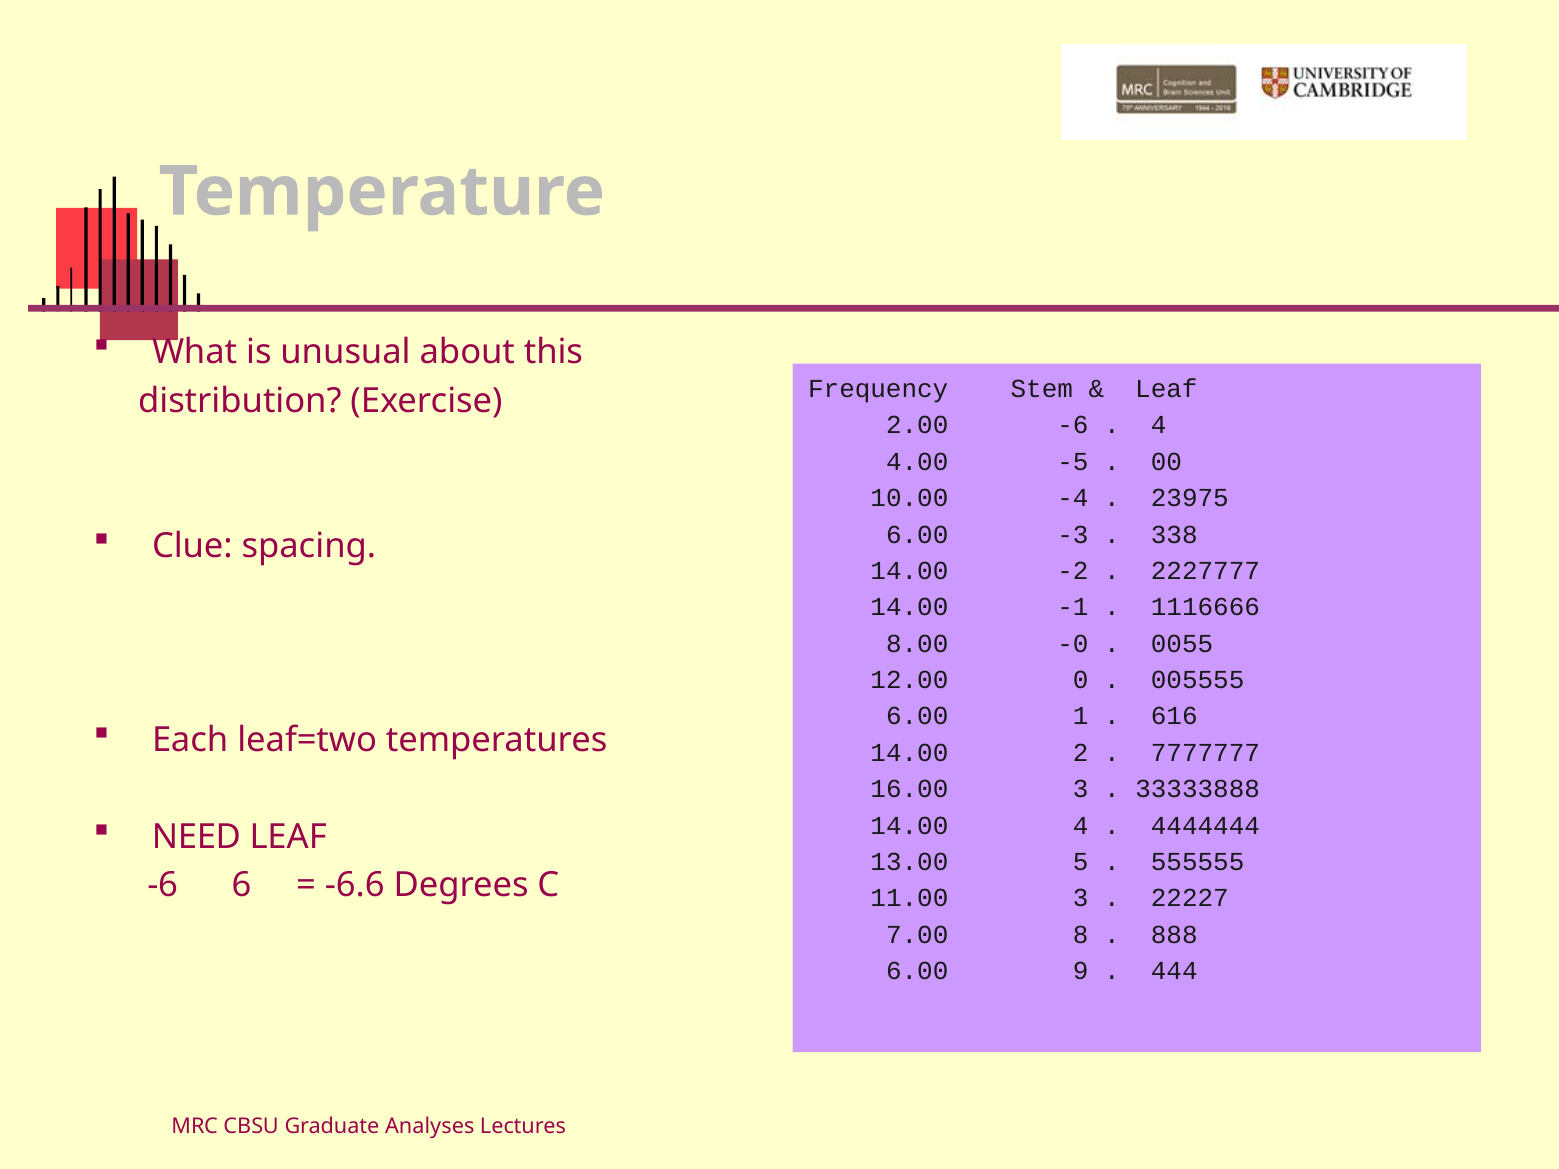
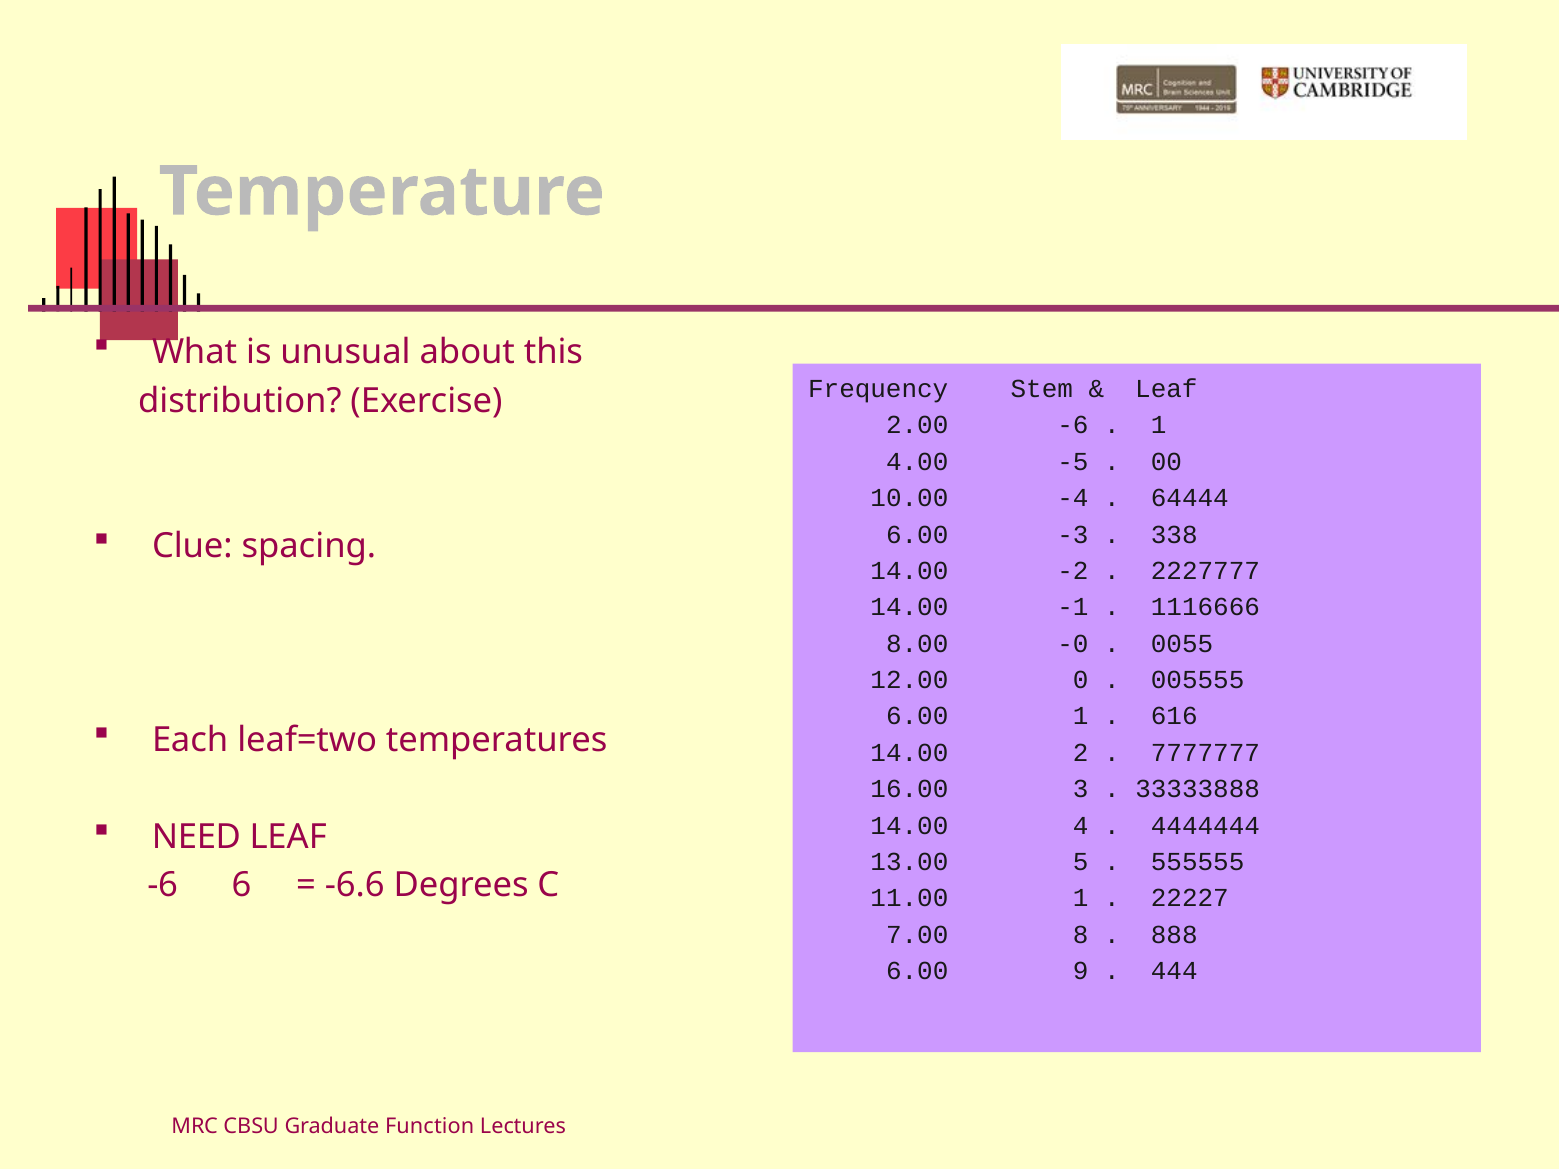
4: 4 -> 1 (1159, 425)
23975: 23975 -> 64444 (1190, 498)
11.00 3: 3 -> 1 (1081, 899)
Analyses: Analyses -> Function (430, 1127)
